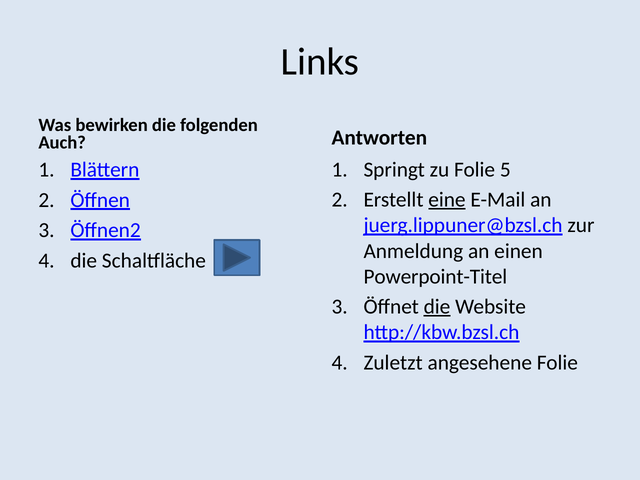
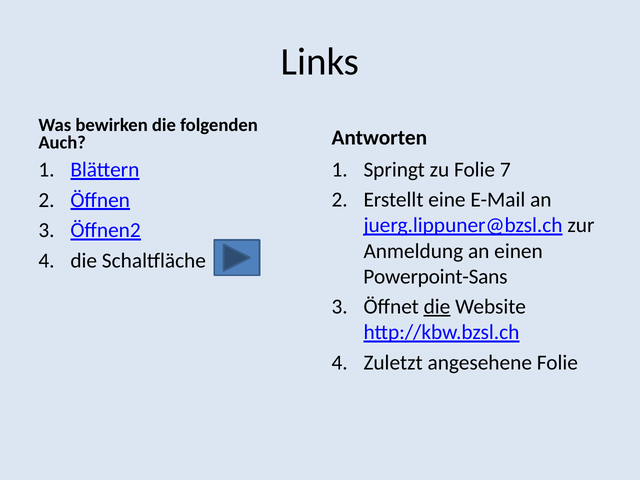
5: 5 -> 7 (505, 170)
eine underline: present -> none (447, 200)
Powerpoint-Titel: Powerpoint-Titel -> Powerpoint-Sans (435, 277)
